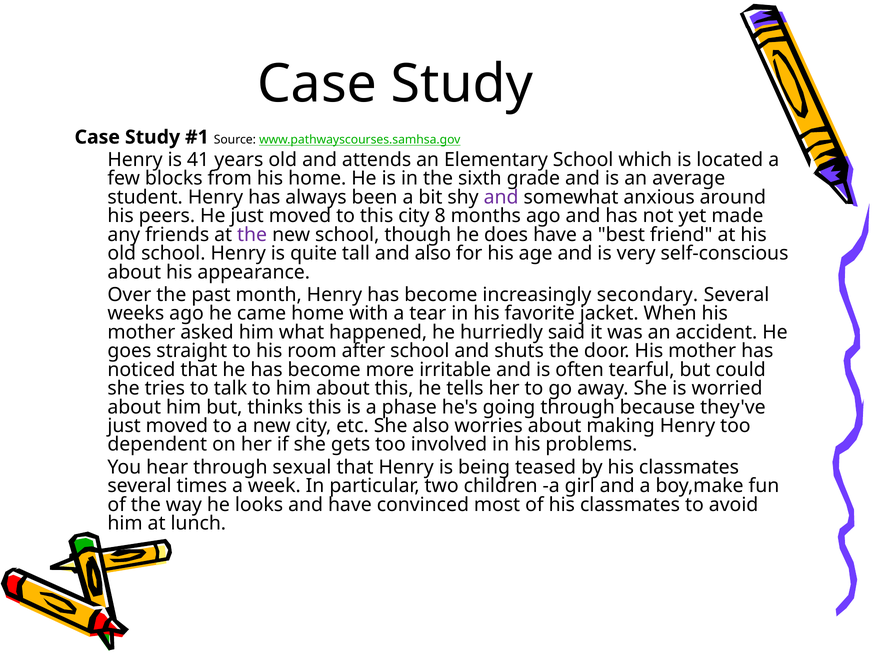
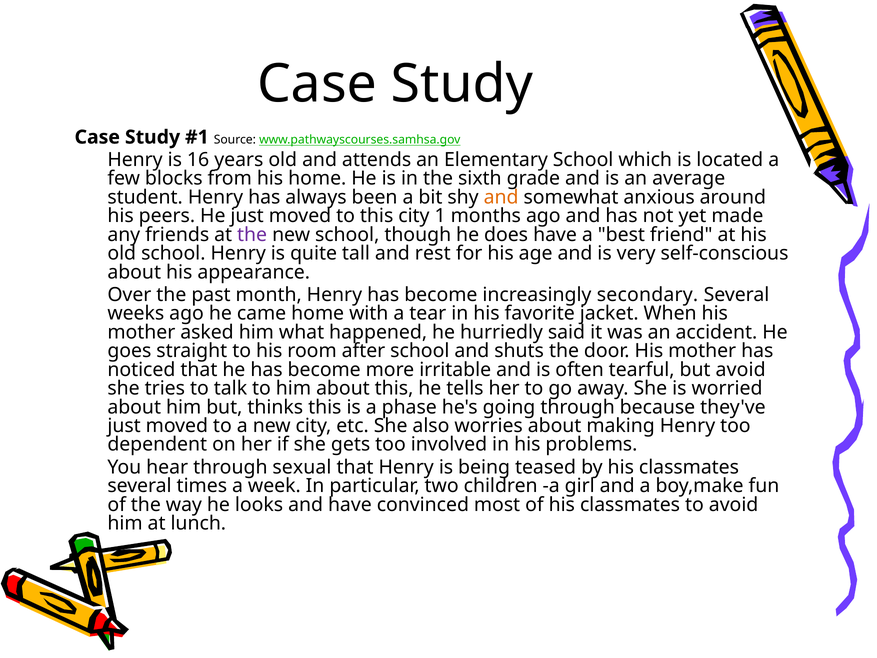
41: 41 -> 16 (198, 160)
and colour: purple -> orange (501, 197)
8: 8 -> 1 (440, 216)
and also: also -> rest (433, 253)
but could: could -> avoid (741, 370)
